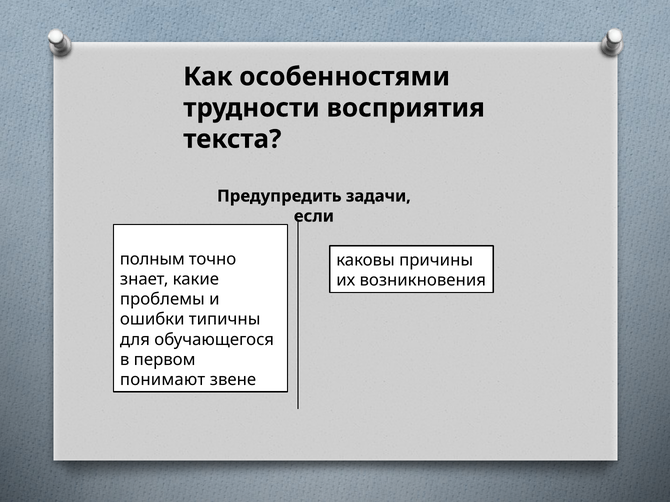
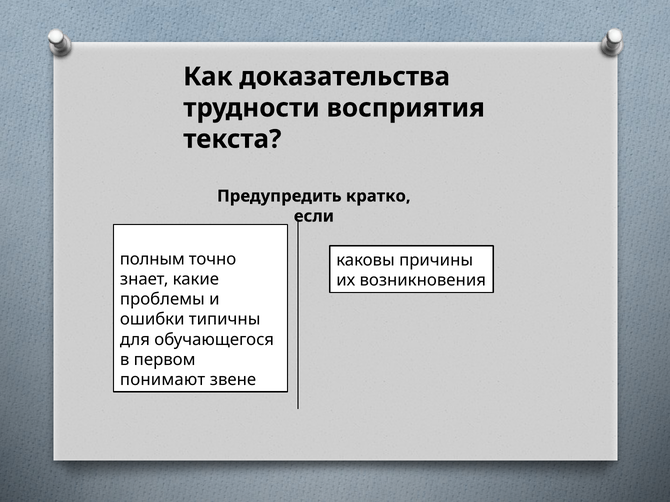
особенностями: особенностями -> доказательства (345, 77)
задачи: задачи -> кратко (378, 196)
